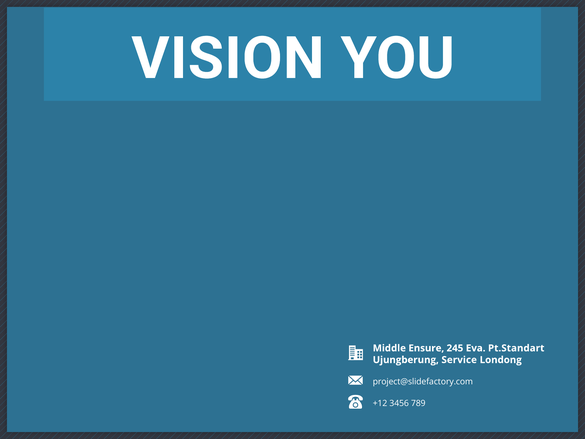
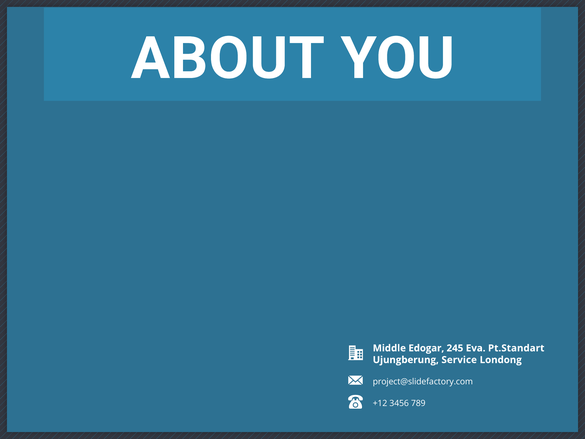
VISION: VISION -> ABOUT (228, 59)
Ensure: Ensure -> Edogar (426, 348)
